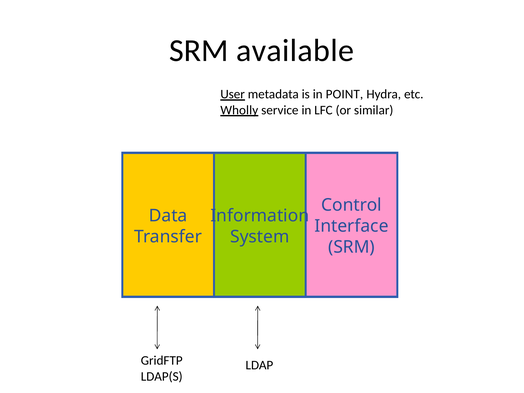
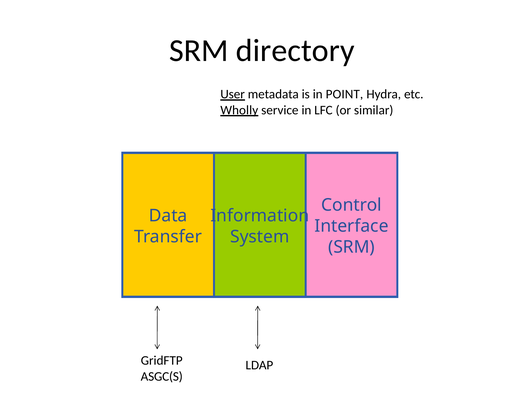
available: available -> directory (295, 51)
LDAP(S: LDAP(S -> ASGC(S (162, 376)
